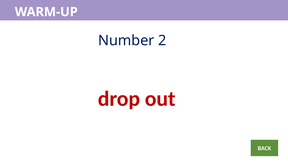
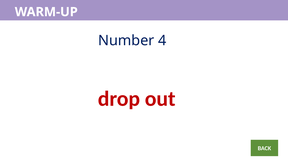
2: 2 -> 4 (162, 41)
